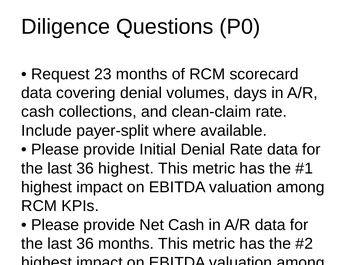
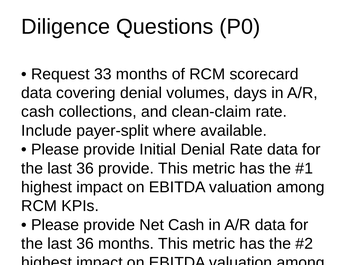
23: 23 -> 33 (103, 74)
36 highest: highest -> provide (126, 169)
